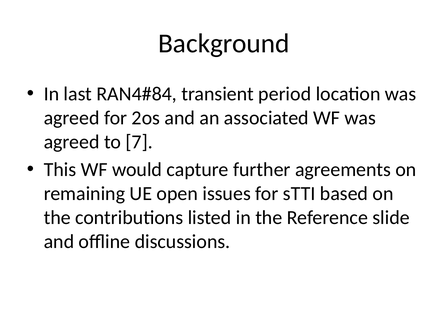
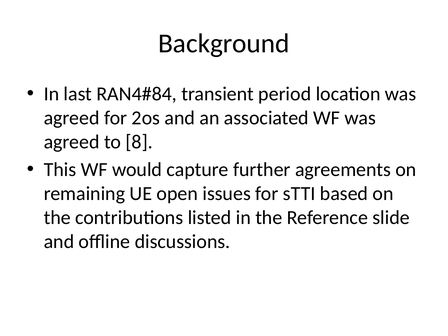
7: 7 -> 8 (139, 142)
